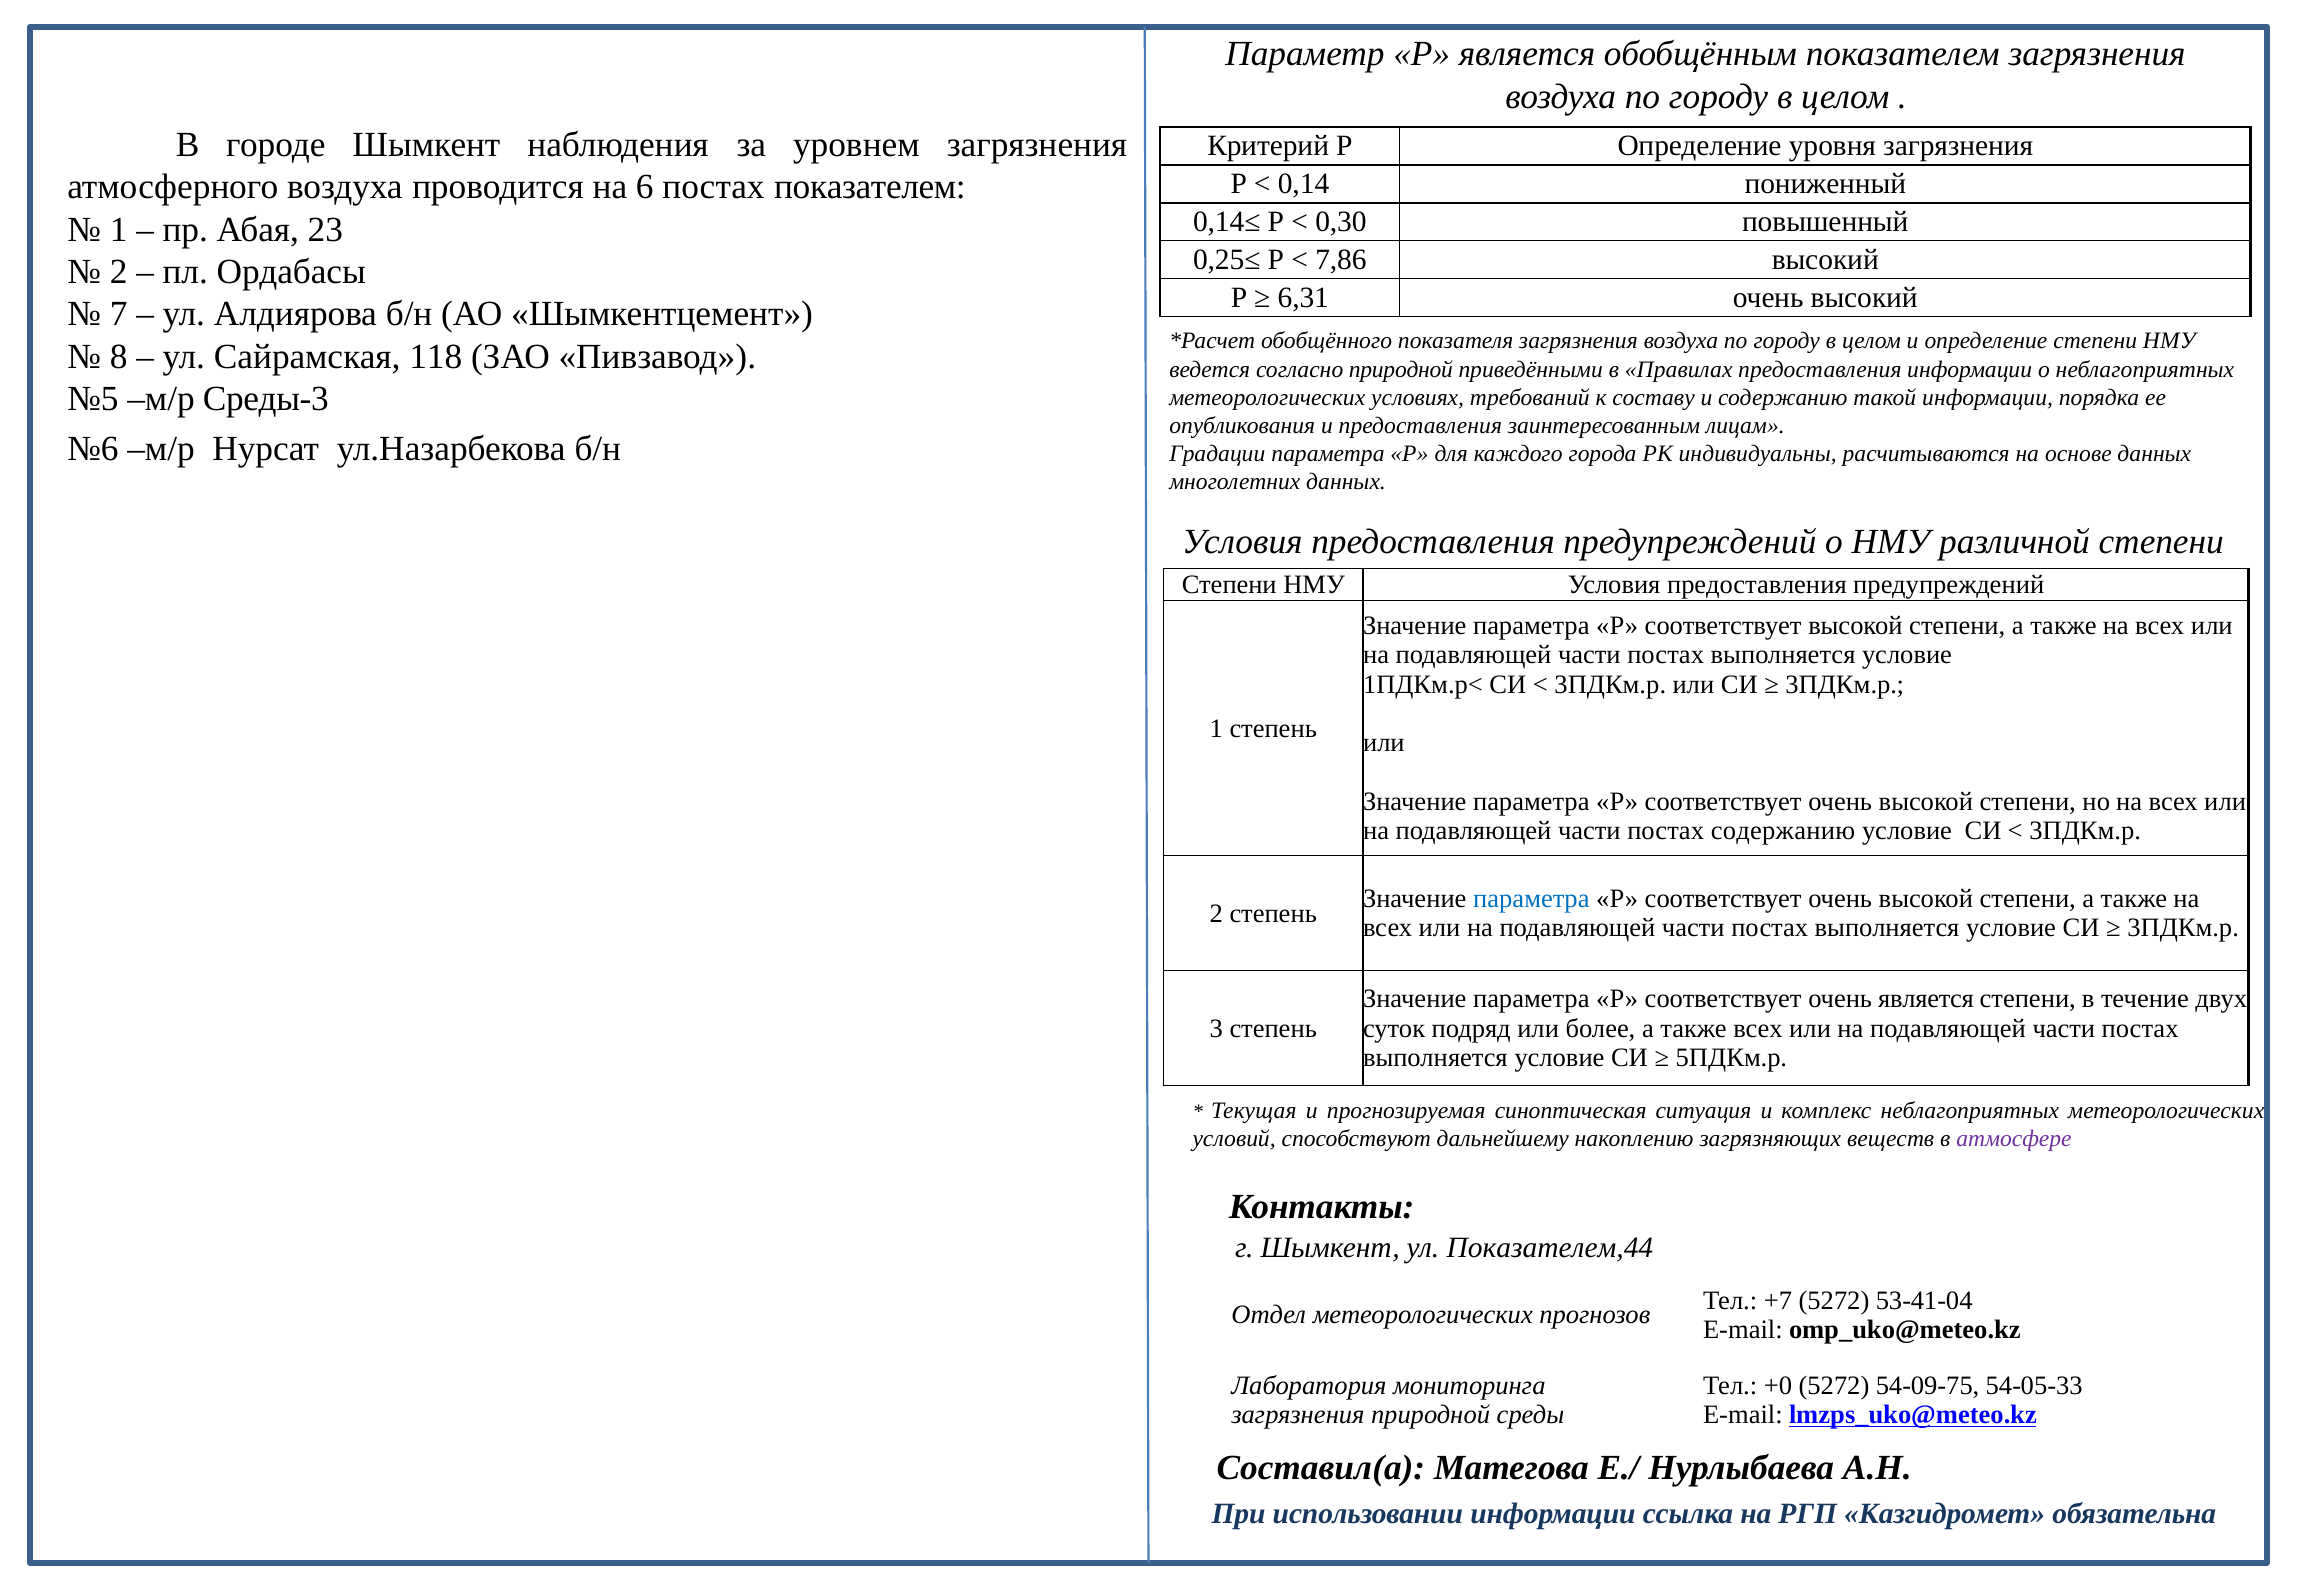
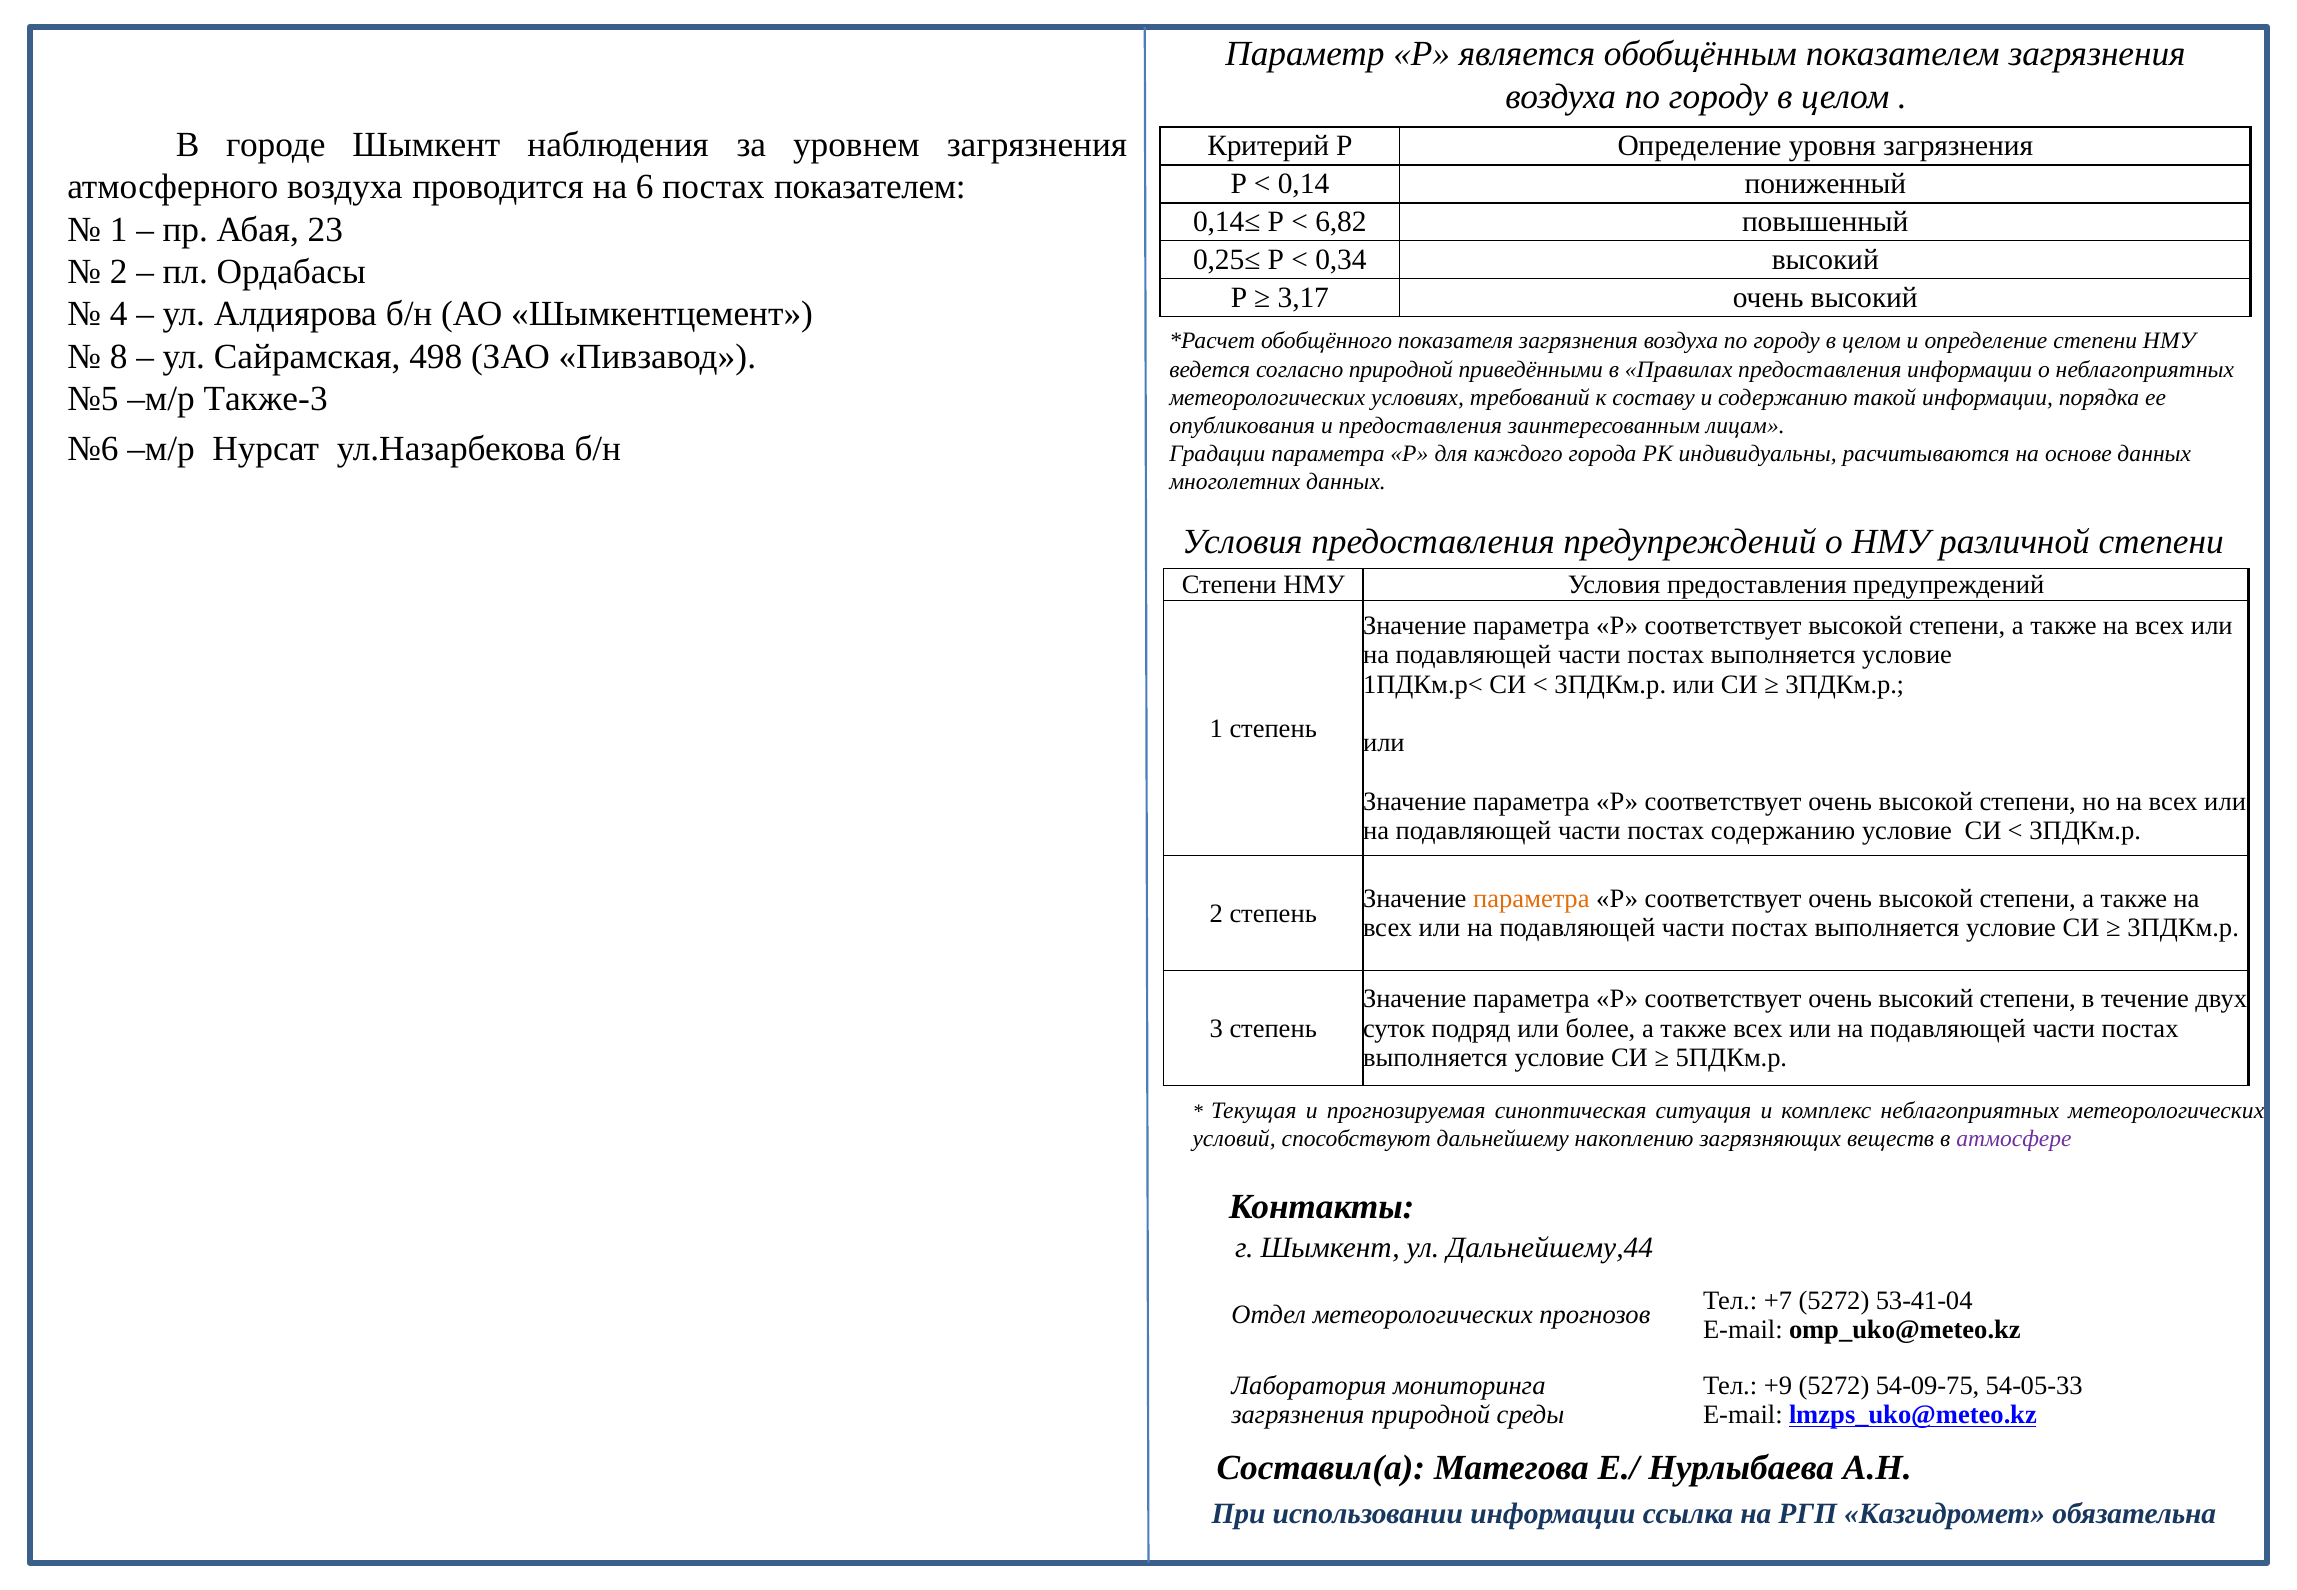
0,30: 0,30 -> 6,82 (1341, 222)
7,86: 7,86 -> 0,34 (1341, 259)
6,31: 6,31 -> 3,17 (1303, 297)
7: 7 -> 4 (119, 314)
118: 118 -> 498 (436, 357)
Среды-3: Среды-3 -> Также-3 (266, 399)
параметра colour: blue -> orange (1531, 899)
соответствует очень является: является -> высокий (1926, 999)
Показателем,44: Показателем,44 -> Дальнейшему,44 (1550, 1248)
+0: +0 -> +9 (1778, 1386)
